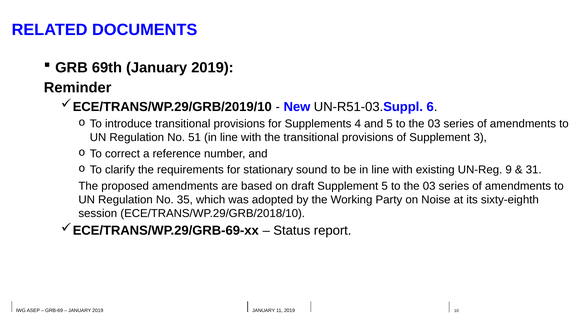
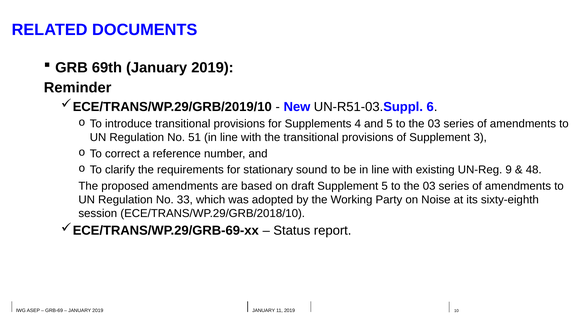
31: 31 -> 48 (534, 170)
35: 35 -> 33 (185, 200)
